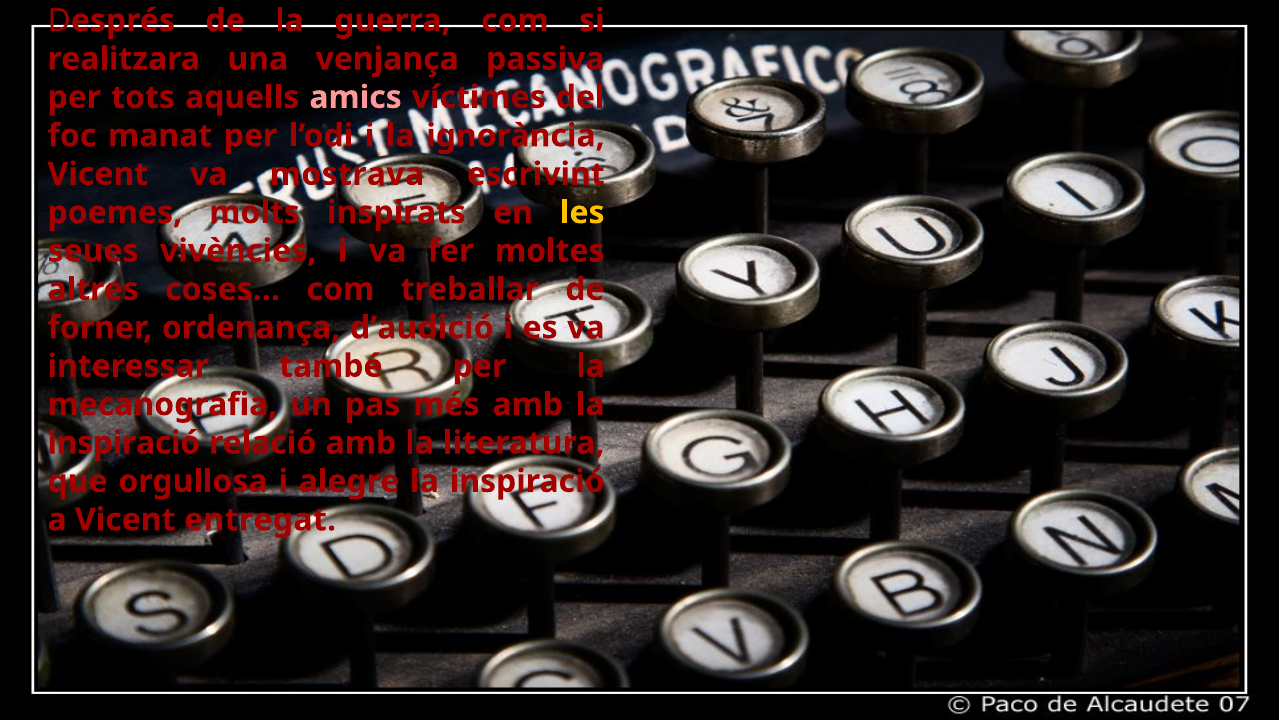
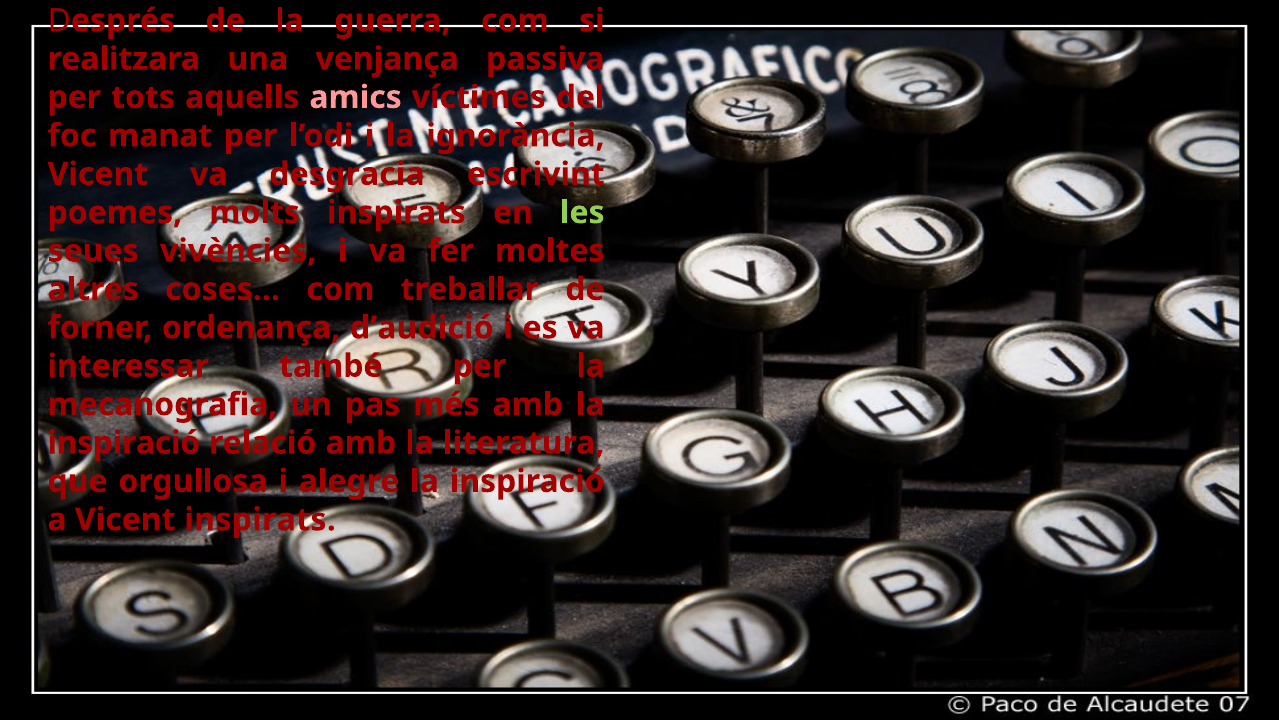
mostrava: mostrava -> desgracia (347, 174)
les colour: yellow -> light green (582, 212)
Vicent entregat: entregat -> inspirats (260, 519)
